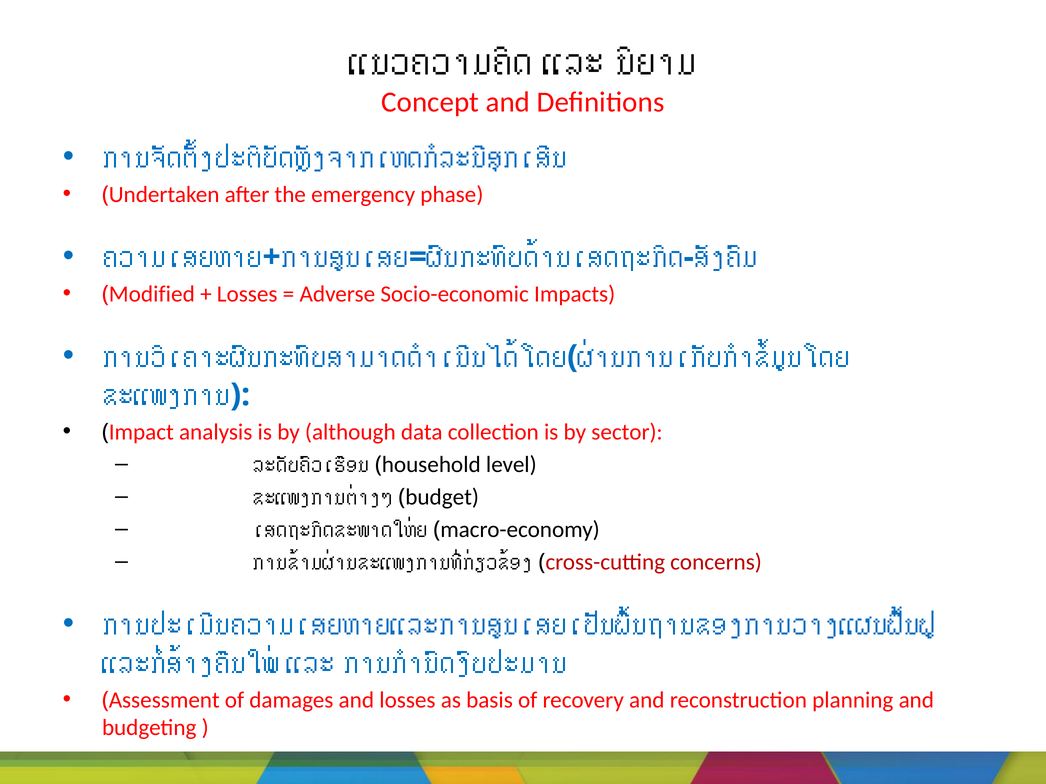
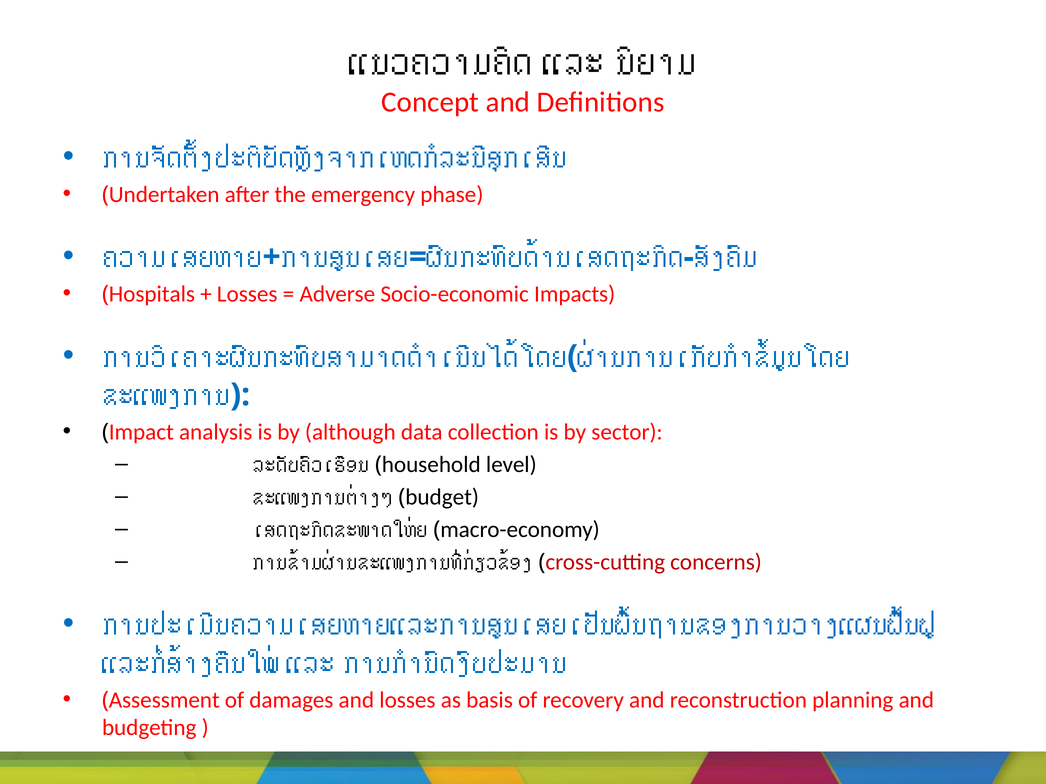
Modified: Modified -> Hospitals (152, 294)
